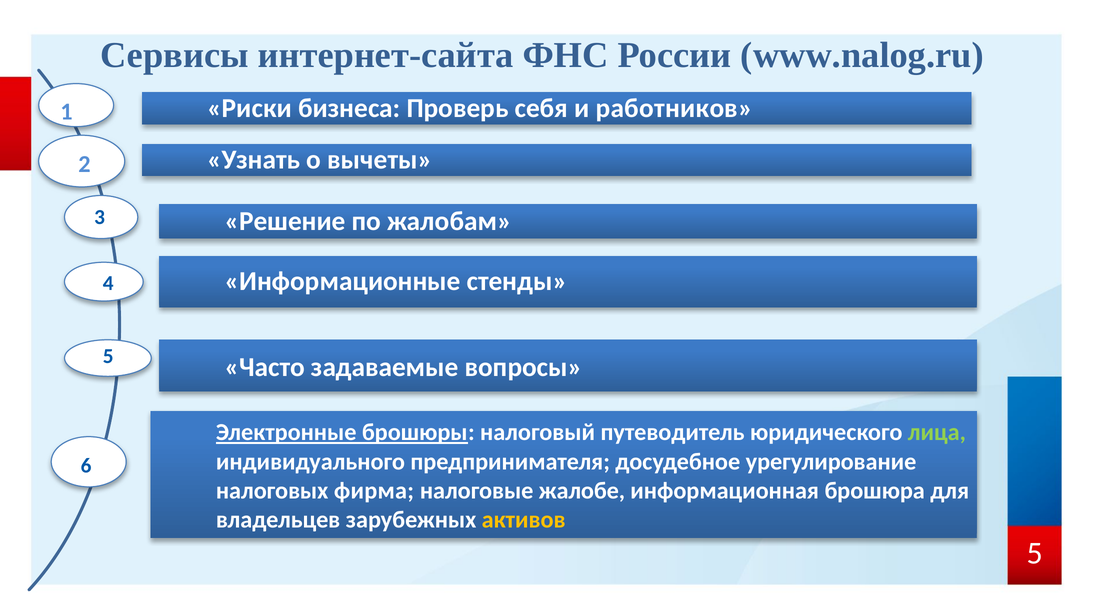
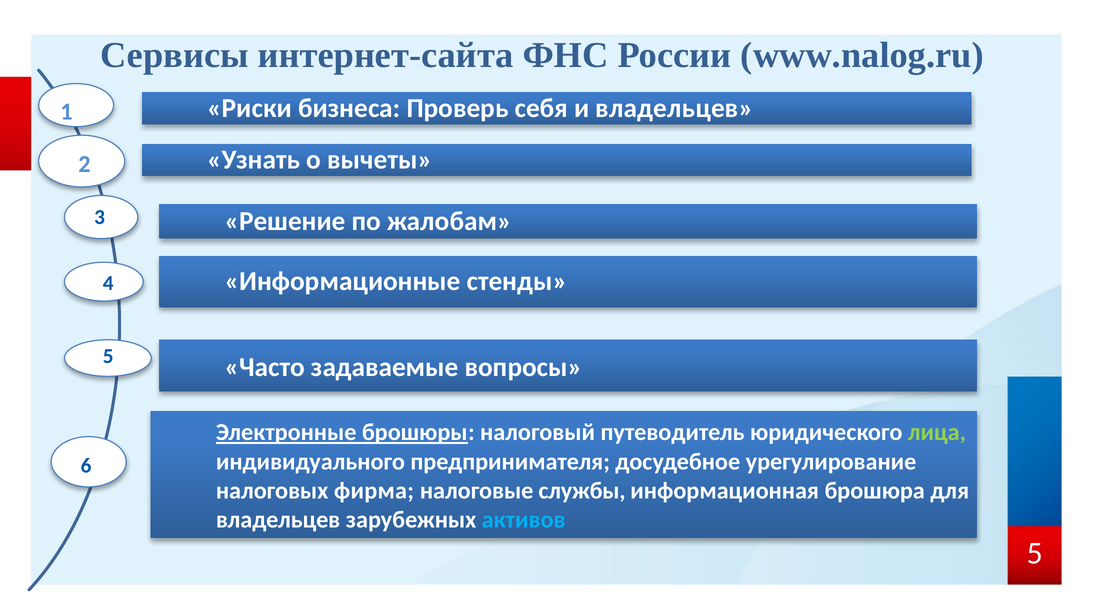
и работников: работников -> владельцев (674, 108)
жалобе: жалобе -> службы (582, 491)
активов colour: yellow -> light blue (524, 520)
